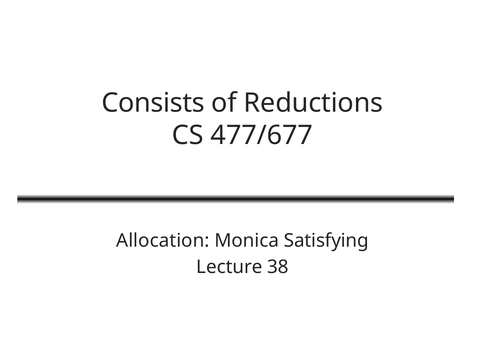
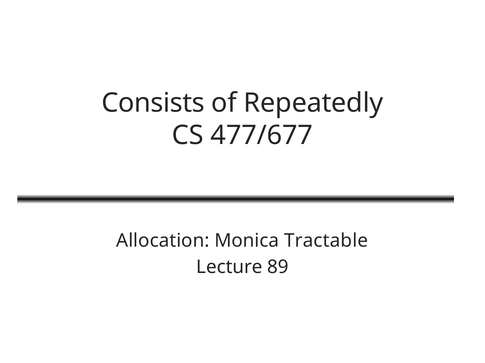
Reductions: Reductions -> Repeatedly (313, 103)
Satisfying: Satisfying -> Tractable (326, 241)
38: 38 -> 89 (278, 267)
